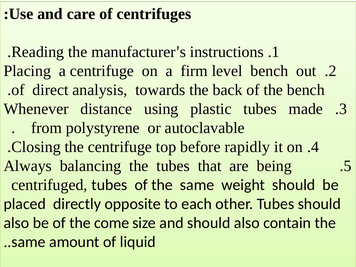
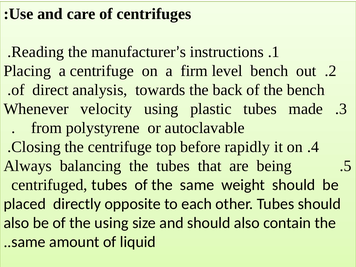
distance: distance -> velocity (106, 109)
the come: come -> using (112, 223)
